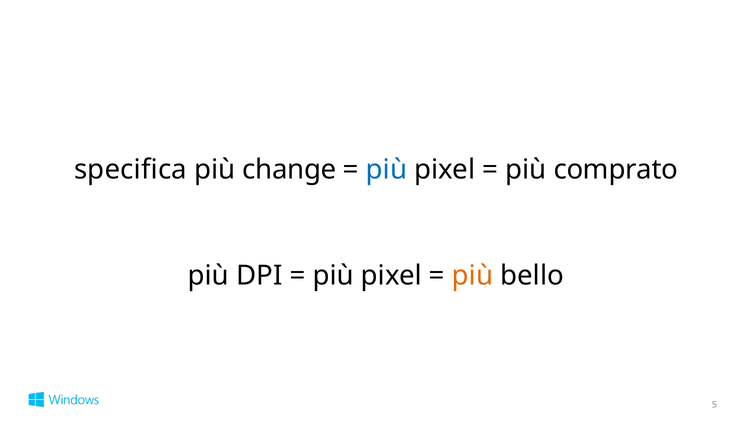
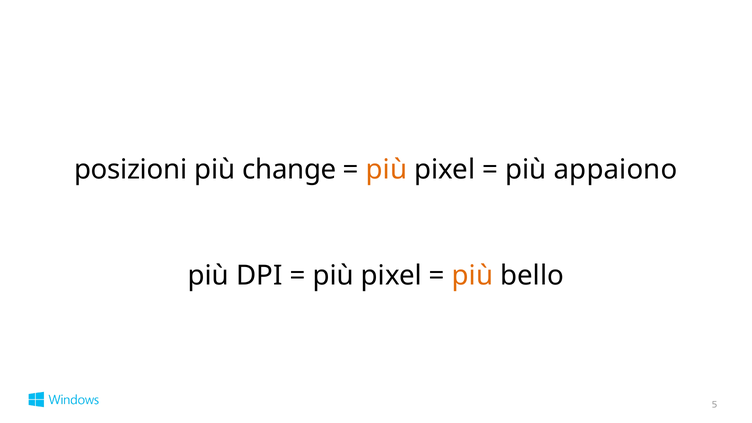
specifica: specifica -> posizioni (131, 170)
più colour: blue -> orange (386, 170)
comprato: comprato -> appaiono (616, 170)
